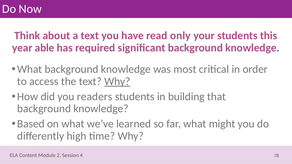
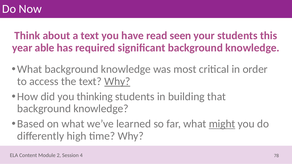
only: only -> seen (180, 36)
readers: readers -> thinking (95, 97)
might underline: none -> present (222, 124)
